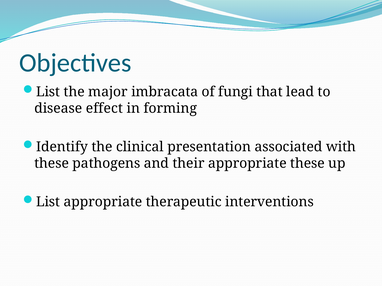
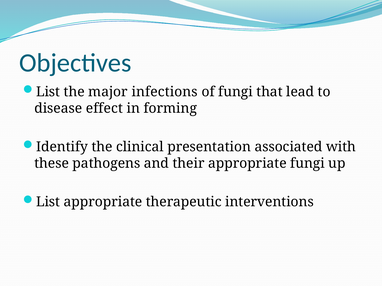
imbracata: imbracata -> infections (165, 92)
appropriate these: these -> fungi (307, 164)
